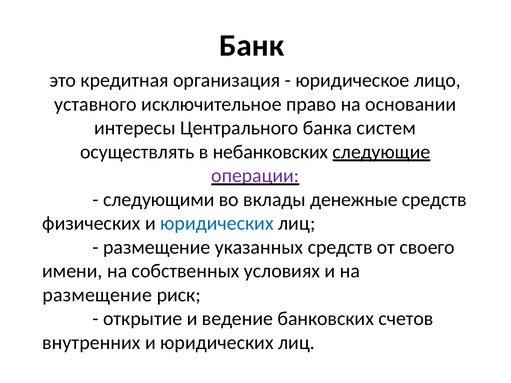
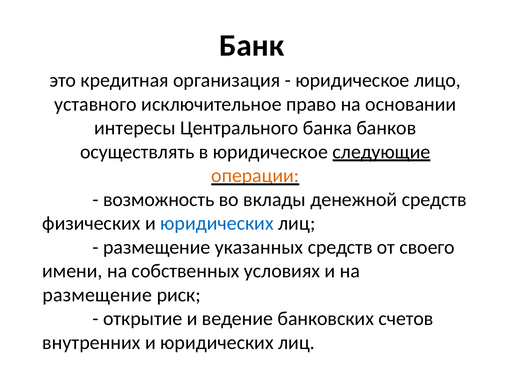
систем: систем -> банков (386, 128)
в небанковских: небанковских -> юридическое (270, 152)
операции colour: purple -> orange (255, 176)
следующими: следующими -> возможность (159, 200)
денежные: денежные -> денежной (354, 200)
